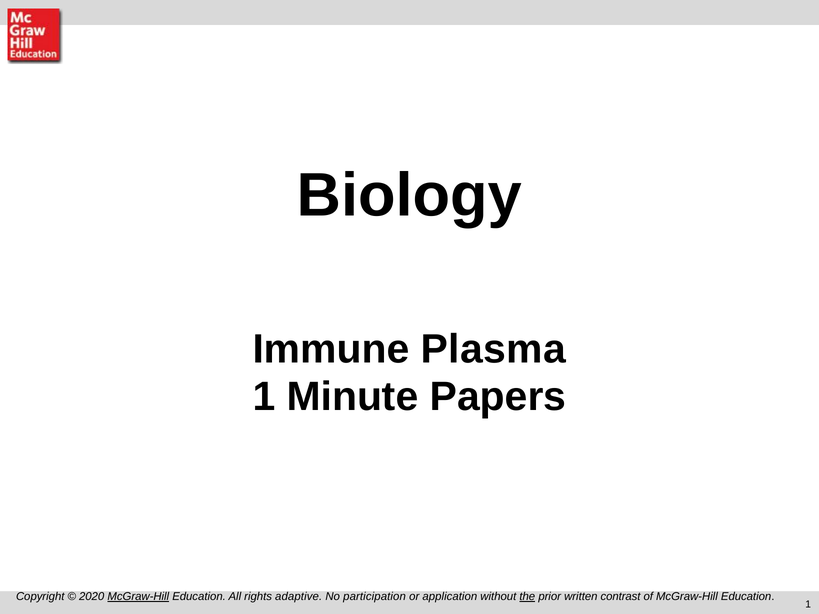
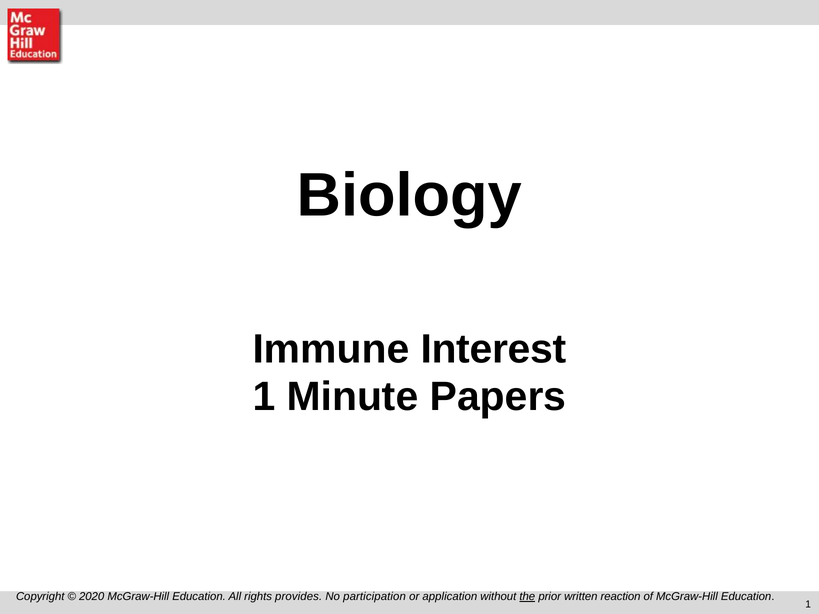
Plasma: Plasma -> Interest (494, 350)
McGraw-Hill underline: present -> none (138, 597)
adaptive: adaptive -> provides (299, 597)
contrast: contrast -> reaction (621, 597)
